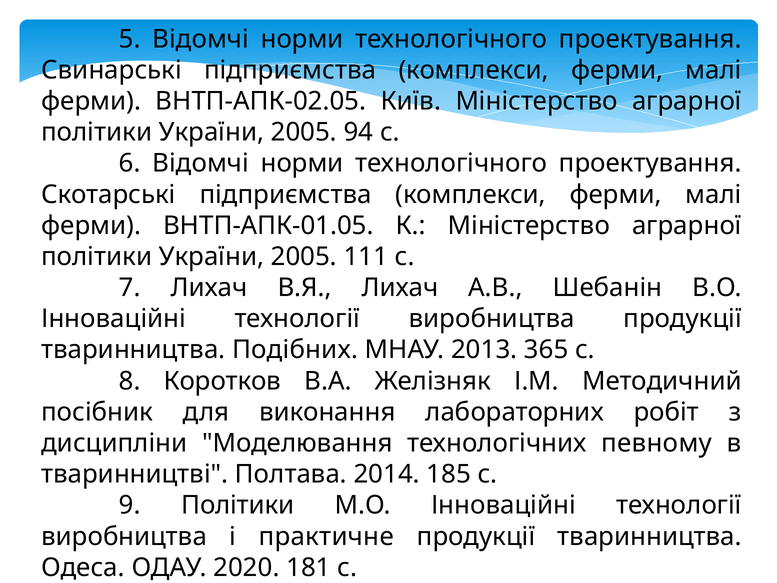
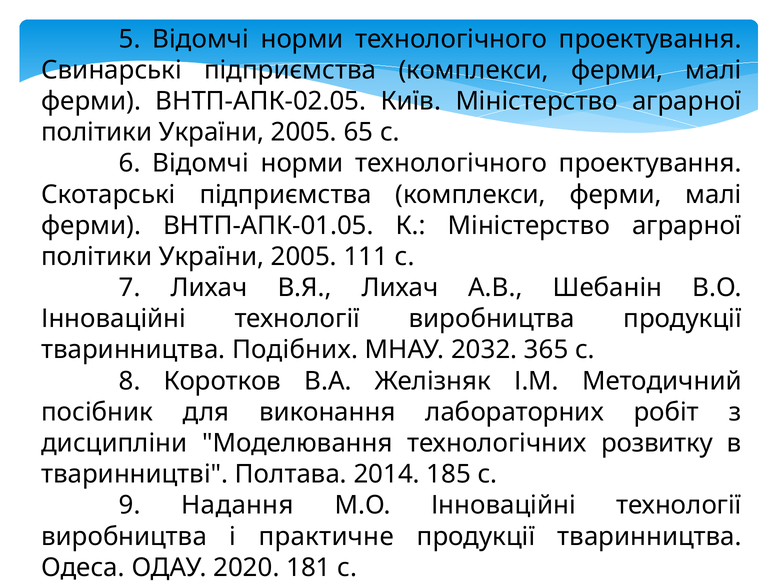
94: 94 -> 65 (358, 132)
2013: 2013 -> 2032 (484, 350)
певному: певному -> розвитку (657, 443)
9 Політики: Політики -> Надання (238, 505)
